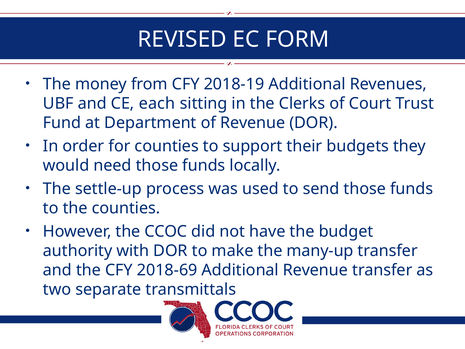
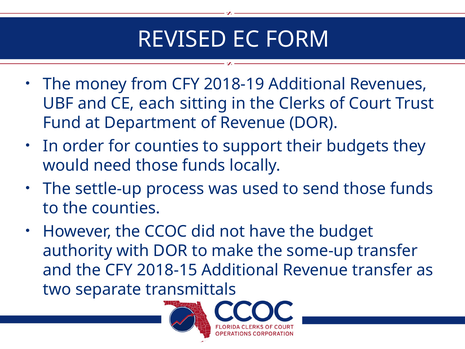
many-up: many-up -> some-up (320, 251)
2018-69: 2018-69 -> 2018-15 (167, 270)
